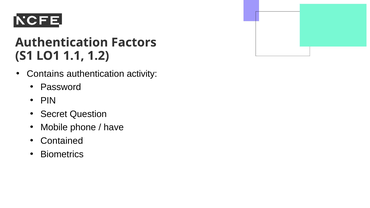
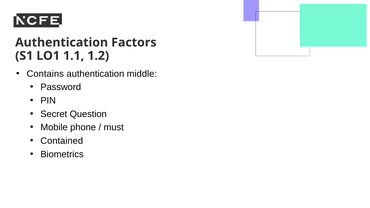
activity: activity -> middle (142, 74)
have: have -> must (114, 127)
